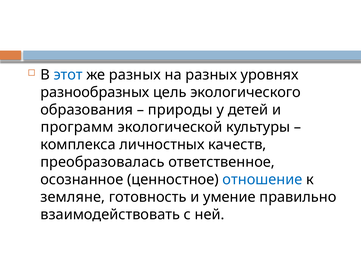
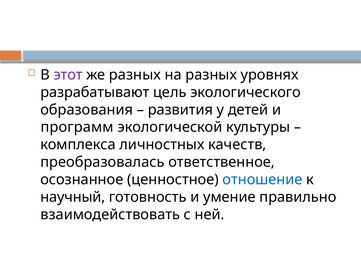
этот colour: blue -> purple (68, 75)
разнообразных: разнообразных -> разрабатывают (95, 92)
природы: природы -> развития (180, 110)
земляне: земляне -> научный (73, 197)
